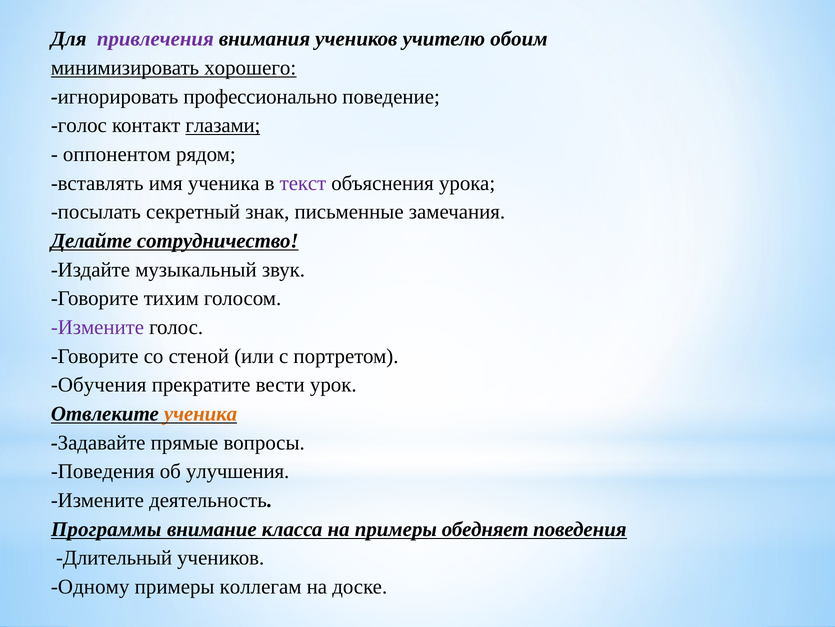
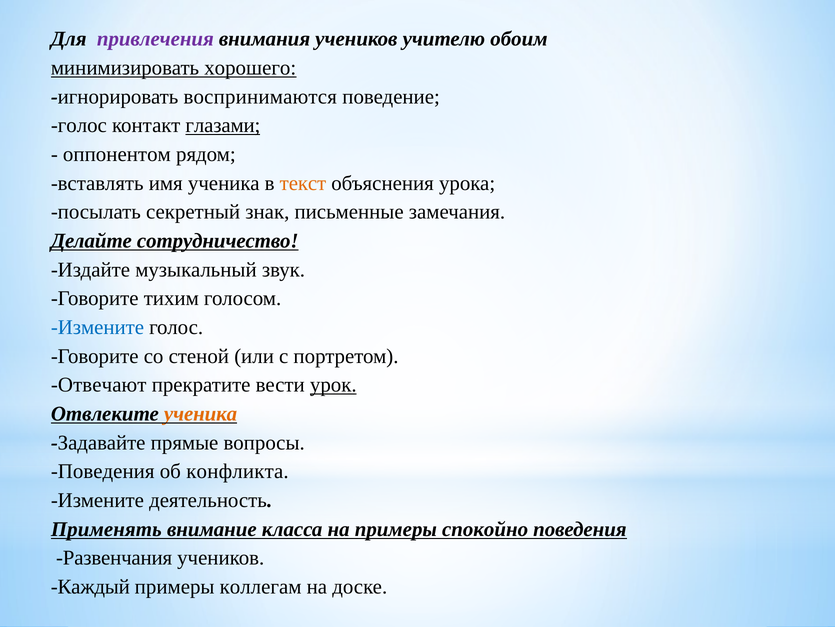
профессионально: профессионально -> воспринимаются (260, 97)
текст colour: purple -> orange (303, 183)
Измените colour: purple -> blue (97, 327)
Обучения: Обучения -> Отвечают (99, 385)
урок underline: none -> present (333, 385)
улучшения: улучшения -> конфликта (237, 471)
Программы: Программы -> Применять (106, 529)
обедняет: обедняет -> спокойно (485, 529)
Длительный: Длительный -> Развенчания (114, 557)
Одному: Одному -> Каждый (90, 586)
